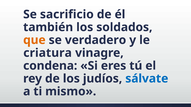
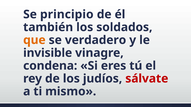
sacrificio: sacrificio -> principio (67, 14)
criatura: criatura -> invisible (48, 53)
sálvate colour: blue -> red (147, 79)
